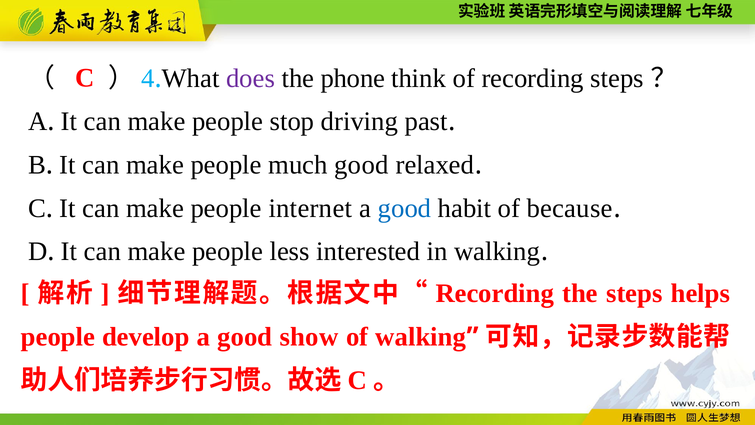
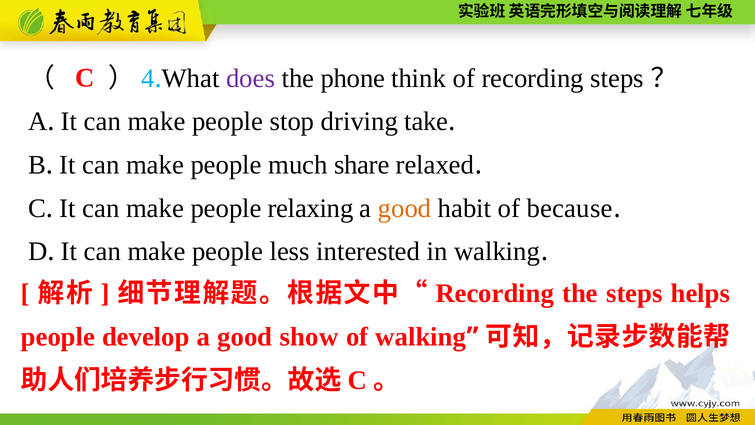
past: past -> take (426, 121)
much good: good -> share (362, 165)
internet: internet -> relaxing (311, 208)
good colour: blue -> orange (405, 208)
